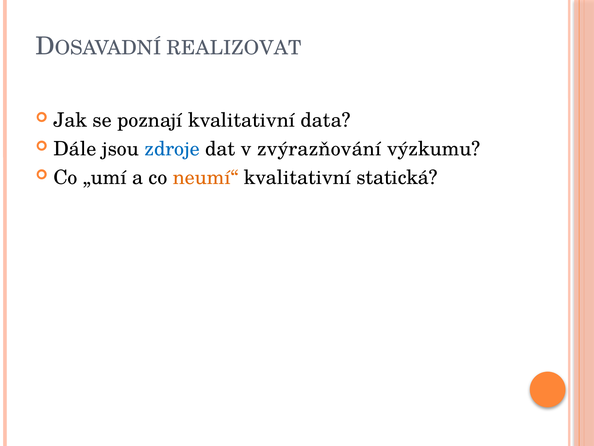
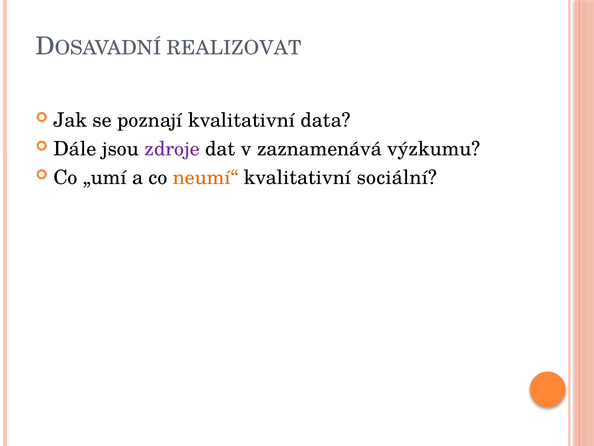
zdroje colour: blue -> purple (172, 149)
zvýrazňování: zvýrazňování -> zaznamenává (319, 149)
statická: statická -> sociální (397, 178)
